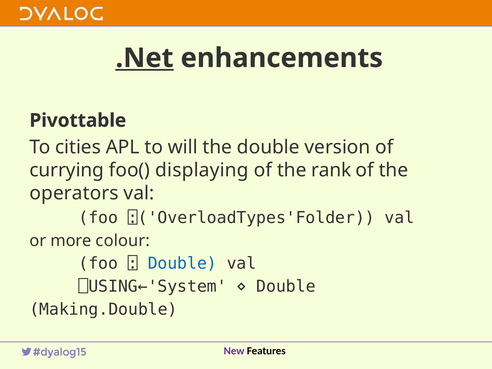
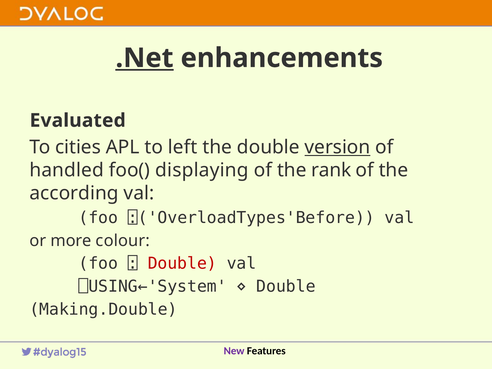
Pivottable: Pivottable -> Evaluated (78, 120)
will: will -> left (183, 147)
version underline: none -> present (337, 147)
currying: currying -> handled (67, 170)
operators: operators -> according (74, 193)
⍠('OverloadTypes'Folder: ⍠('OverloadTypes'Folder -> ⍠('OverloadTypes'Before (251, 218)
Double colour: blue -> red (182, 264)
